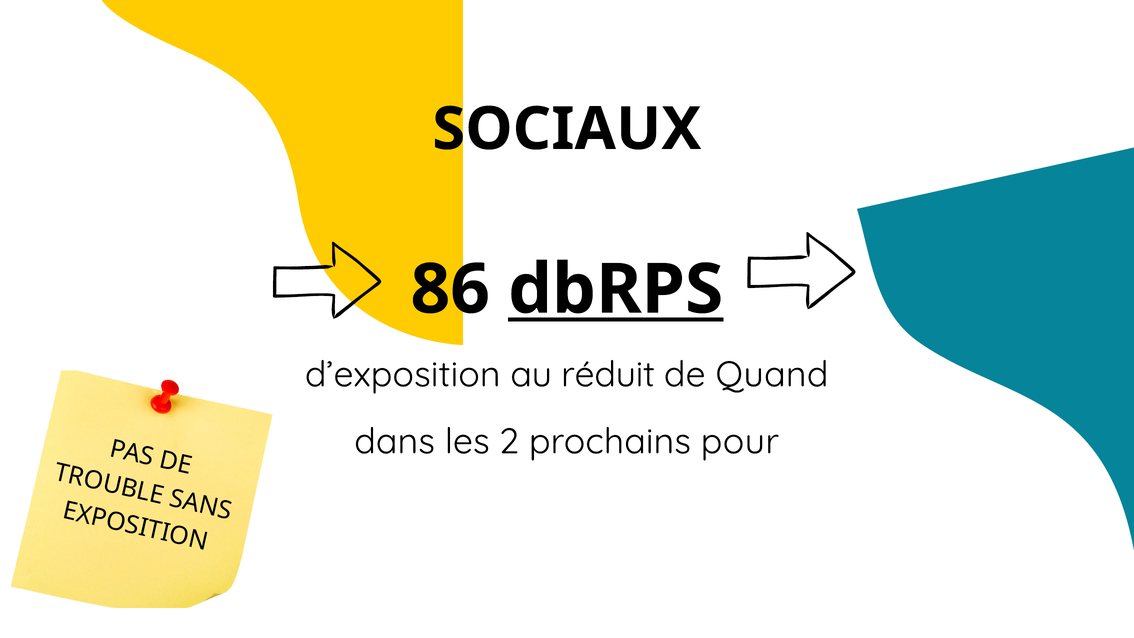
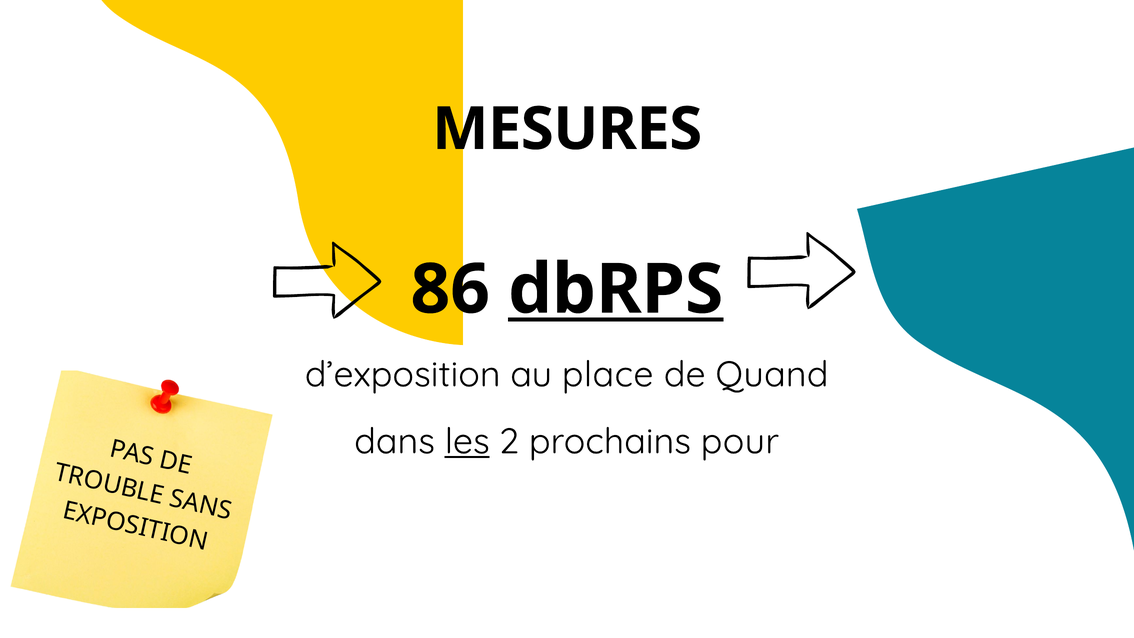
SOCIAUX: SOCIAUX -> MESURES (567, 129)
réduit: réduit -> place (608, 375)
les underline: none -> present (467, 441)
